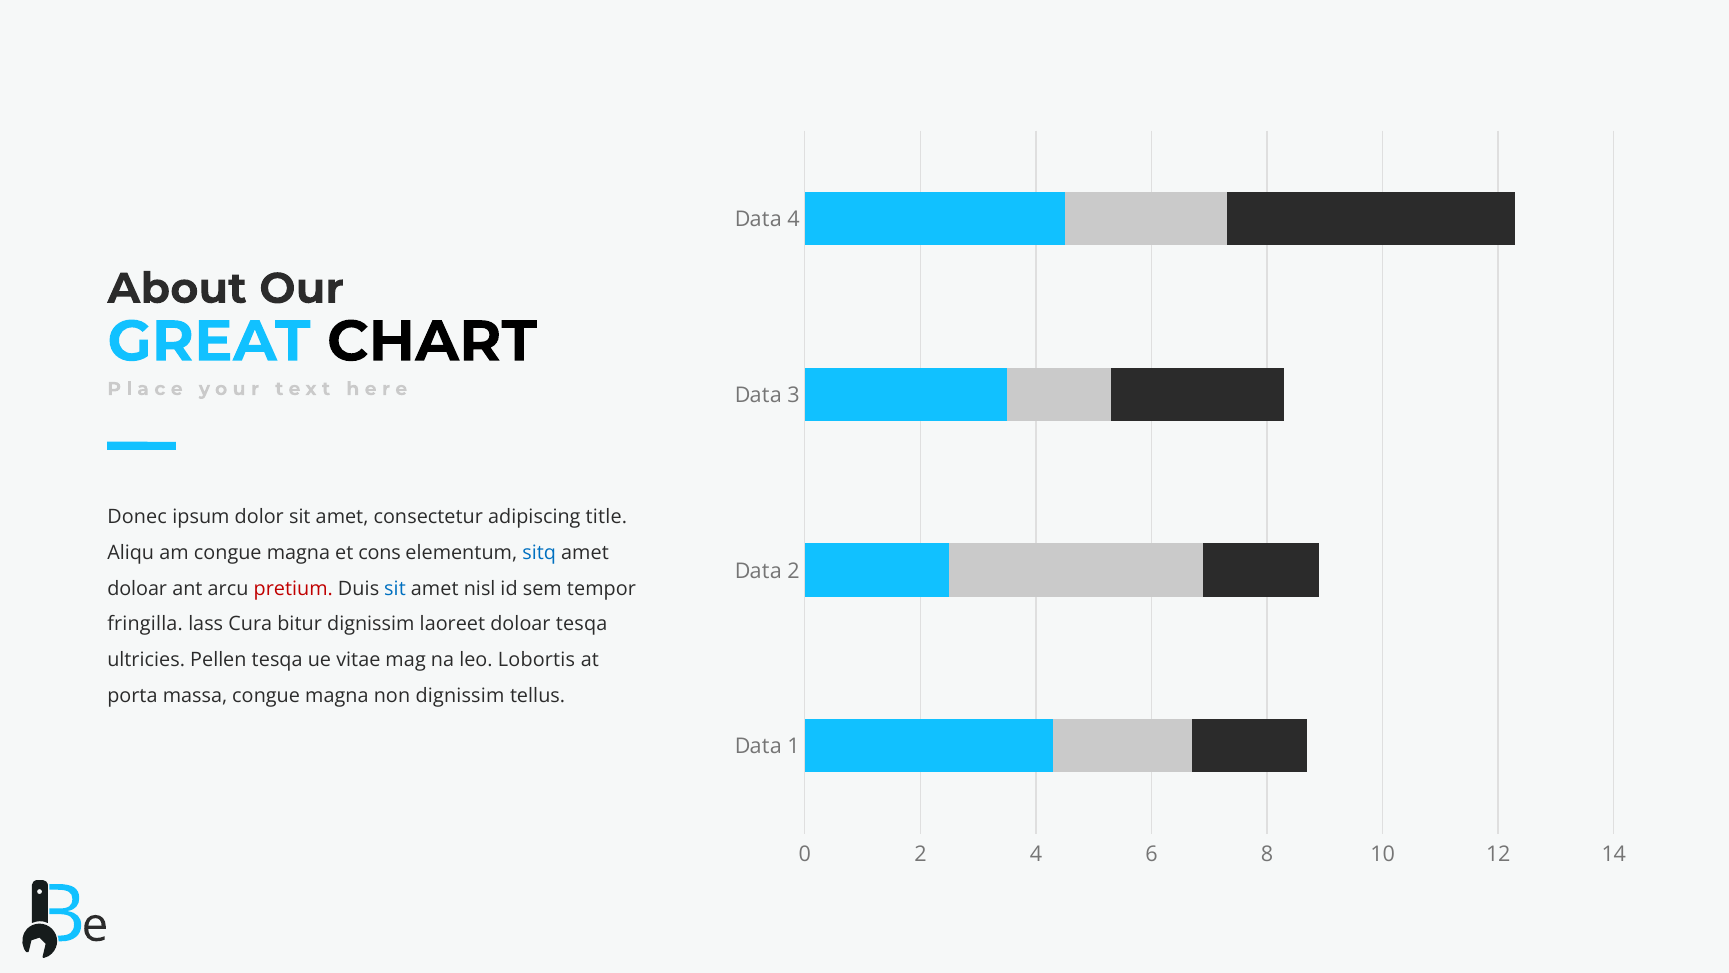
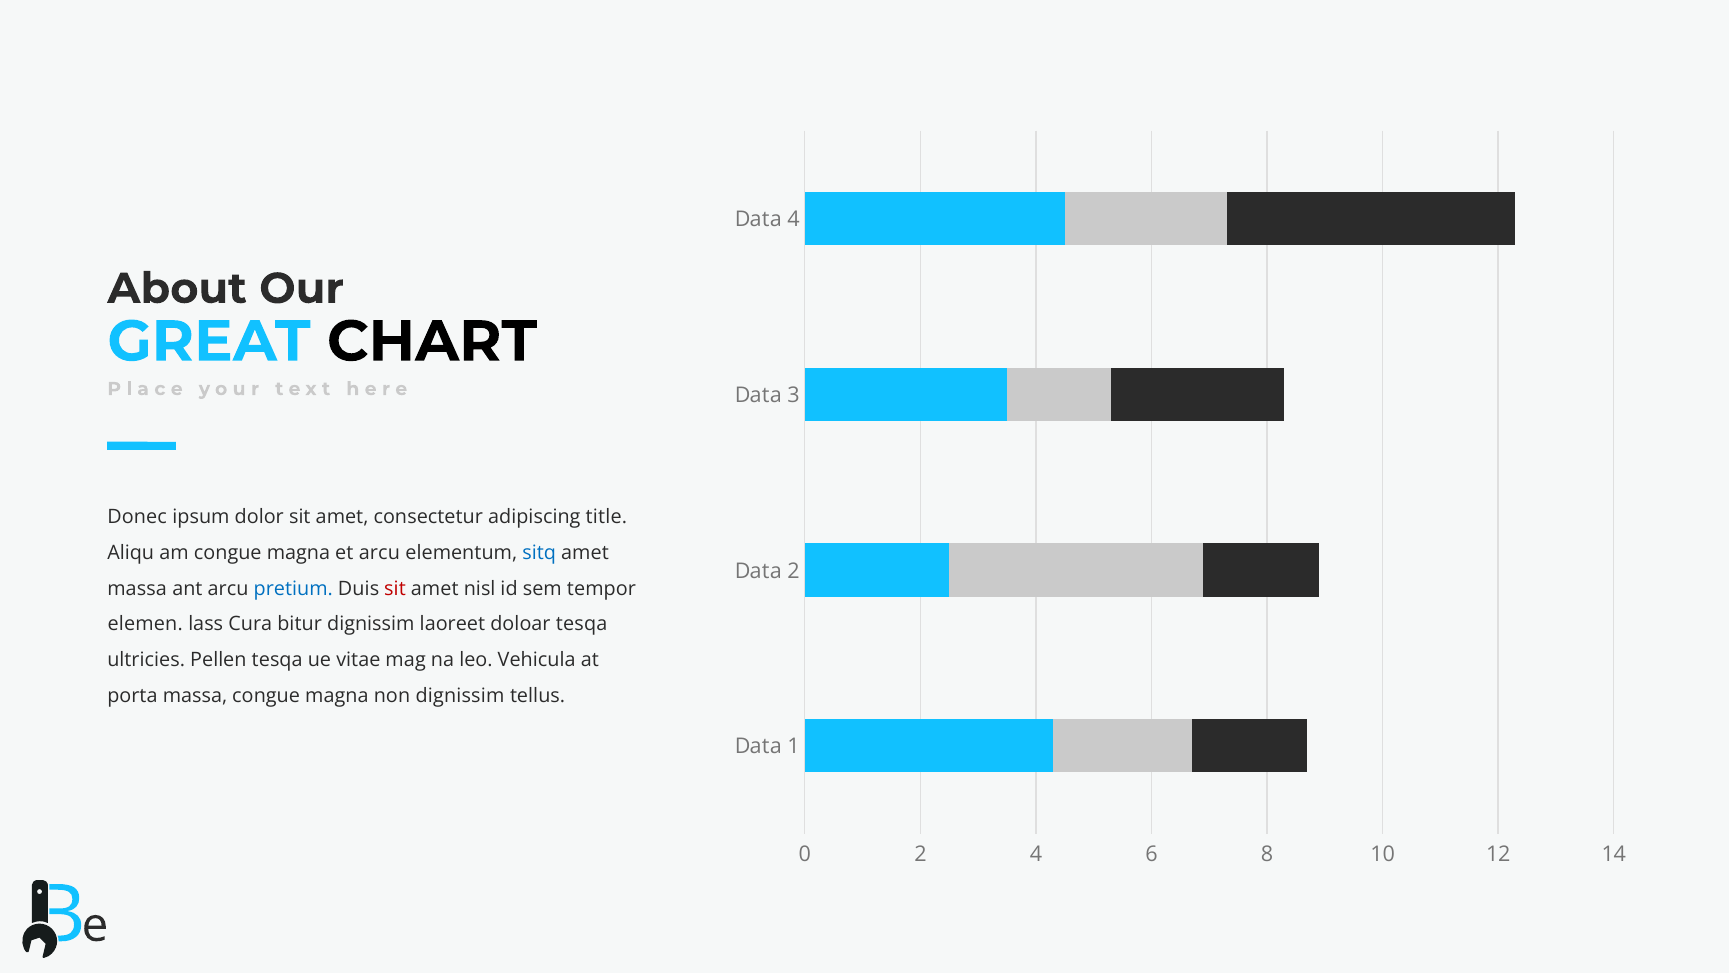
et cons: cons -> arcu (379, 553)
doloar: doloar -> massa (137, 588)
pretium colour: red -> blue (293, 588)
sit colour: blue -> red (395, 588)
fringilla: fringilla -> elemen (145, 624)
Lobortis: Lobortis -> Vehicula (537, 660)
